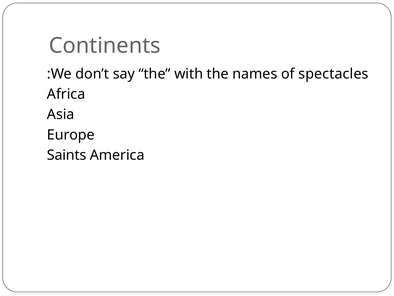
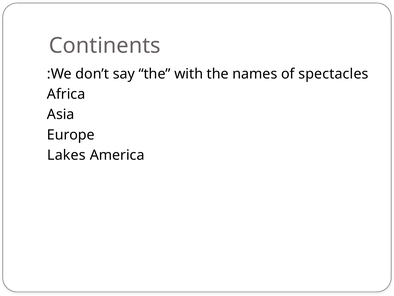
Saints: Saints -> Lakes (66, 155)
